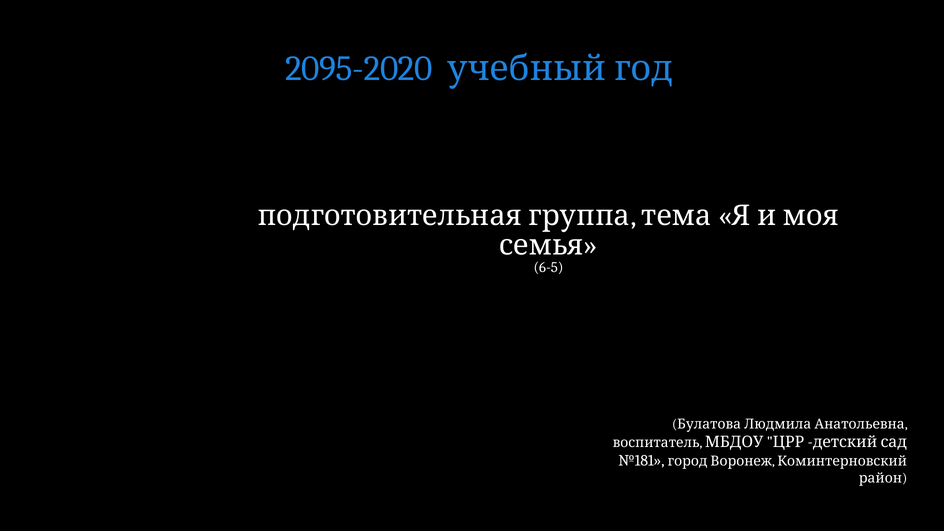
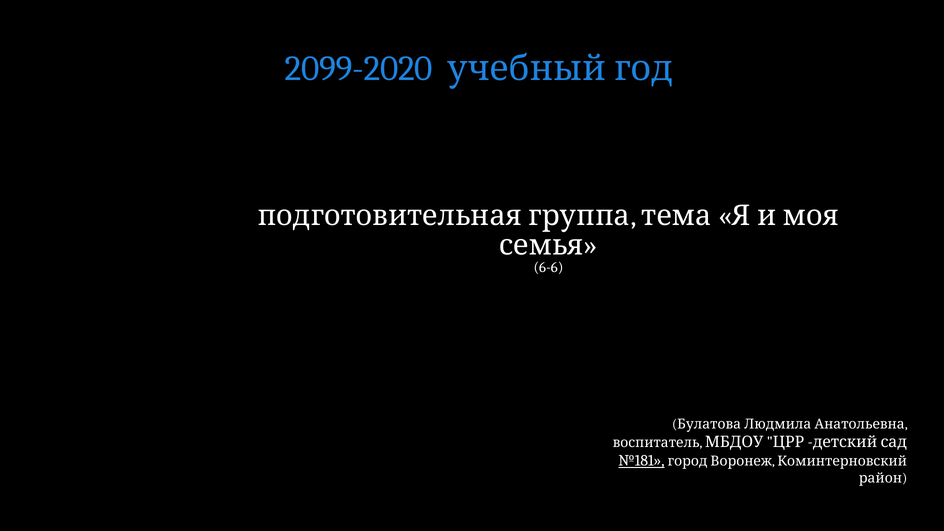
2095-2020: 2095-2020 -> 2099-2020 (359, 69)
6-5: 6-5 -> 6-6 (548, 268)
№181 underline: none -> present (642, 461)
